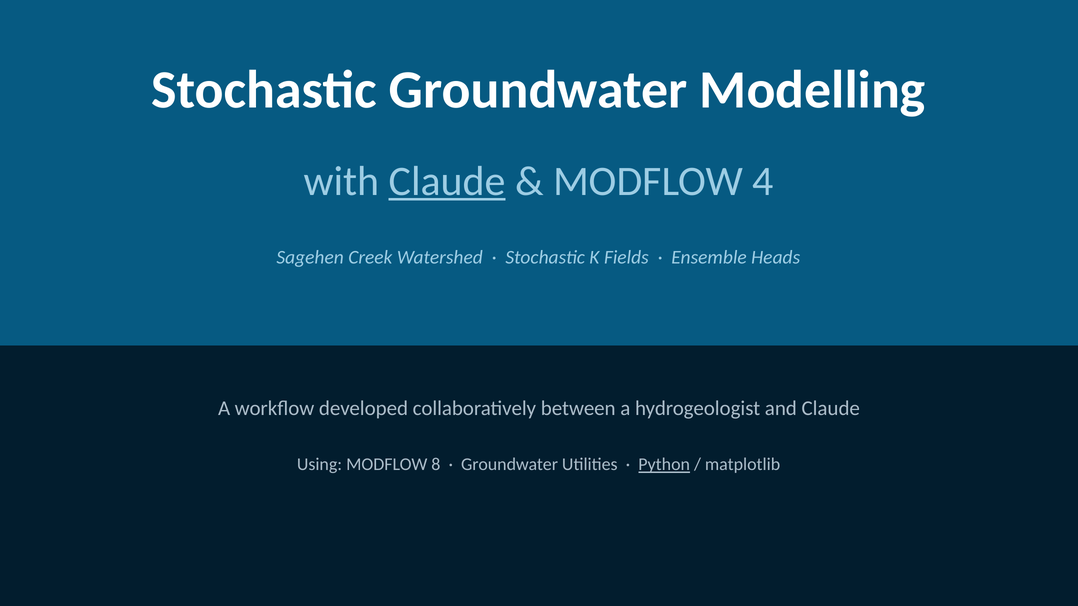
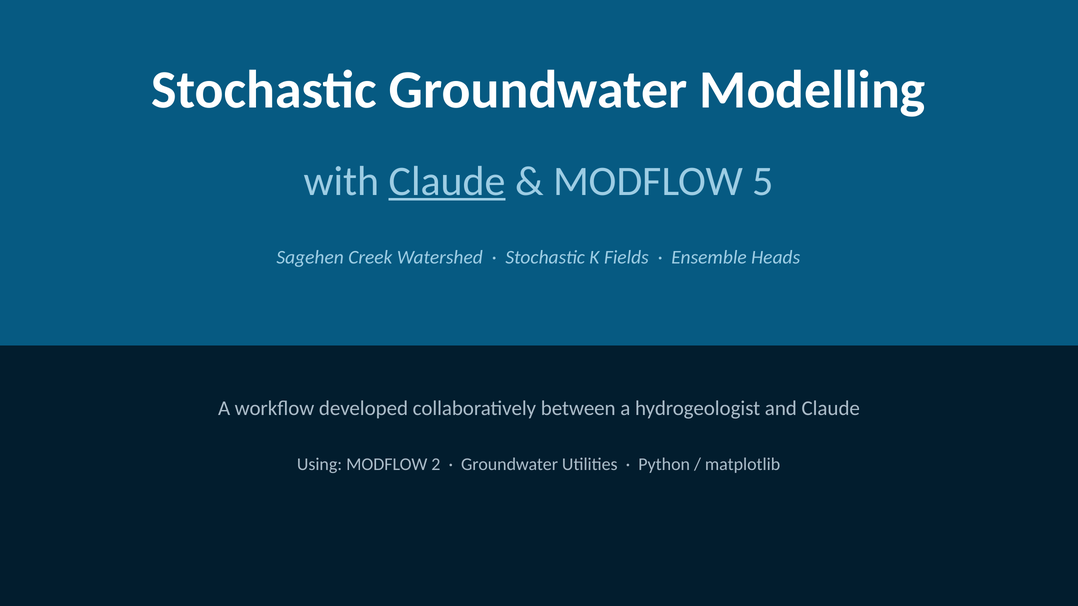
4: 4 -> 5 (763, 181)
8: 8 -> 2 (436, 465)
Python underline: present -> none (664, 465)
